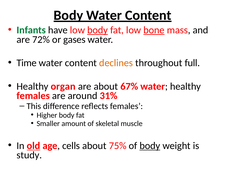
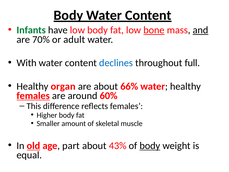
body underline: present -> none (98, 30)
and underline: none -> present (200, 30)
72%: 72% -> 70% (41, 39)
gases: gases -> adult (74, 39)
Time: Time -> With (27, 63)
declines colour: orange -> blue (116, 63)
67%: 67% -> 66% (129, 86)
females underline: none -> present (33, 96)
31%: 31% -> 60% (109, 96)
cells: cells -> part (71, 145)
75%: 75% -> 43% (118, 145)
study: study -> equal (29, 155)
